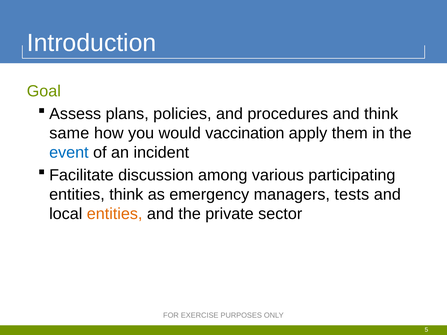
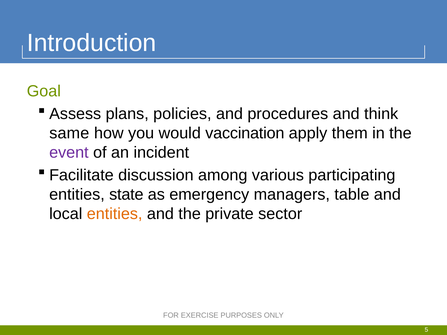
event colour: blue -> purple (69, 153)
entities think: think -> state (126, 195)
tests: tests -> table (352, 195)
